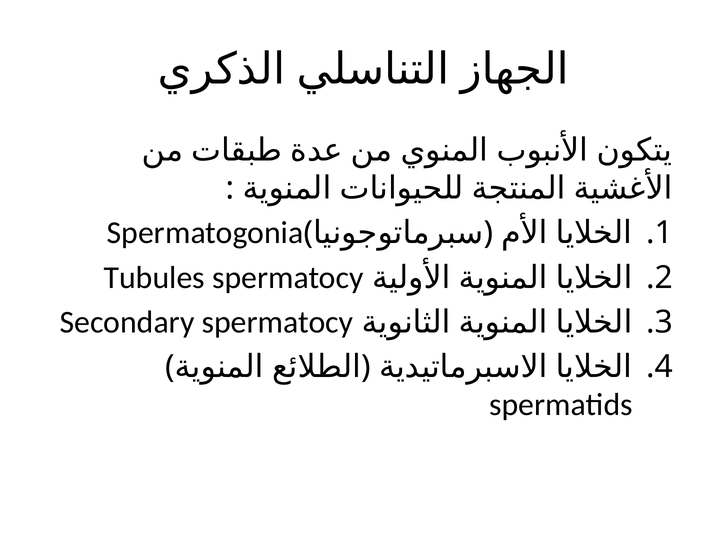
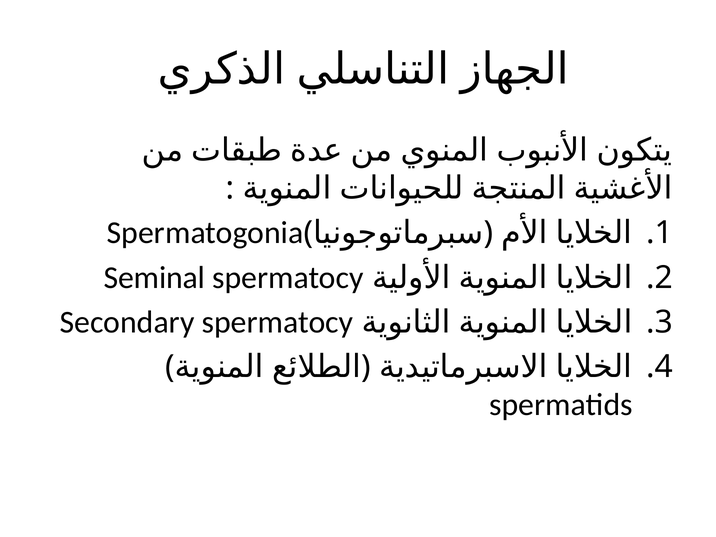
Tubules: Tubules -> Seminal (154, 278)
